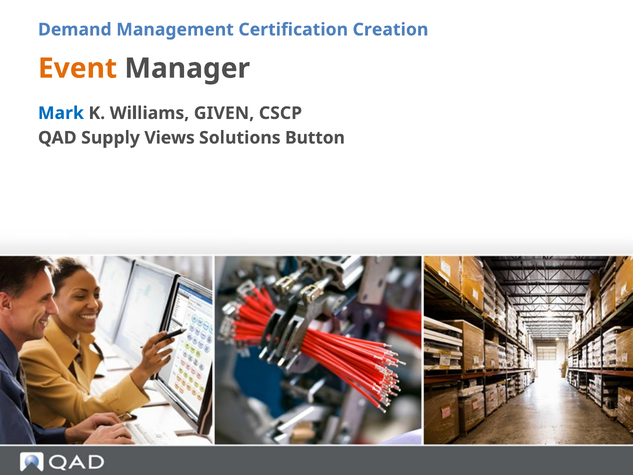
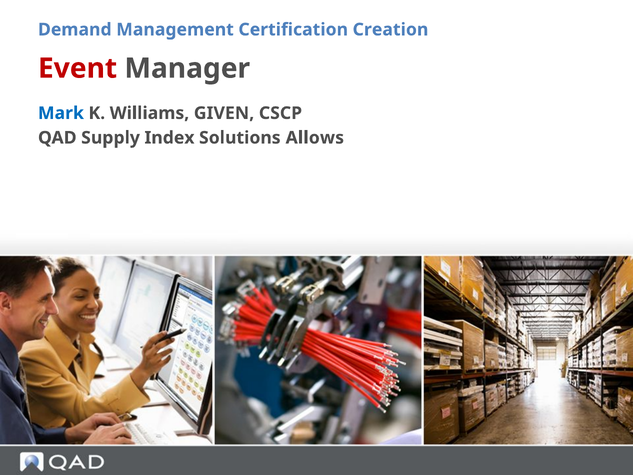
Event colour: orange -> red (78, 68)
Views: Views -> Index (169, 138)
Button: Button -> Allows (315, 138)
